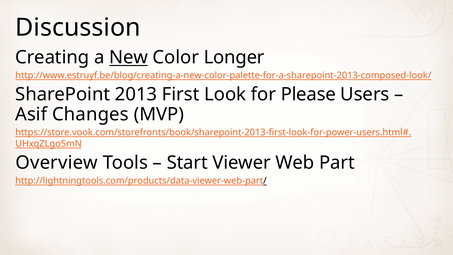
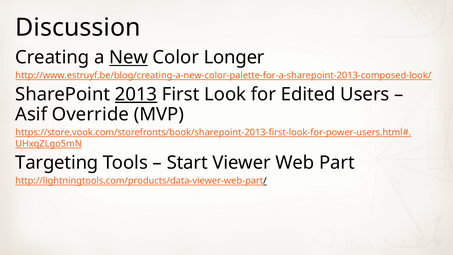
2013 underline: none -> present (136, 94)
Please: Please -> Edited (308, 94)
Changes: Changes -> Override (90, 114)
Overview: Overview -> Targeting (57, 163)
